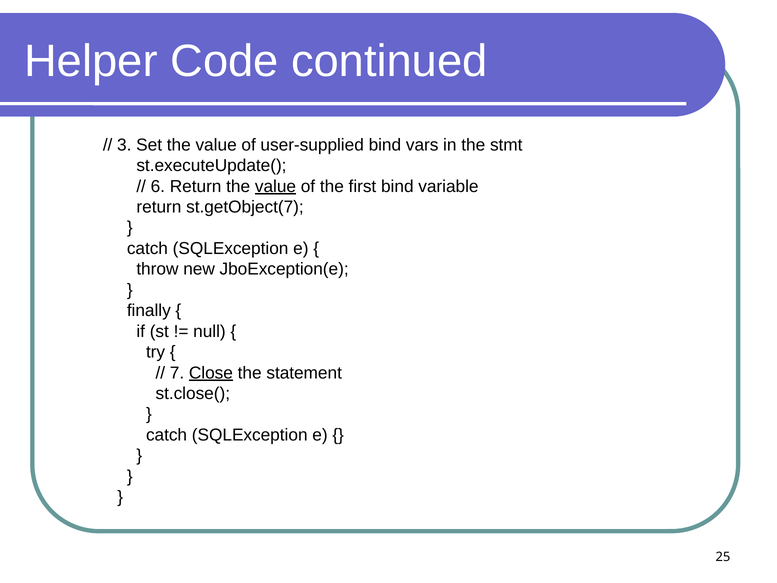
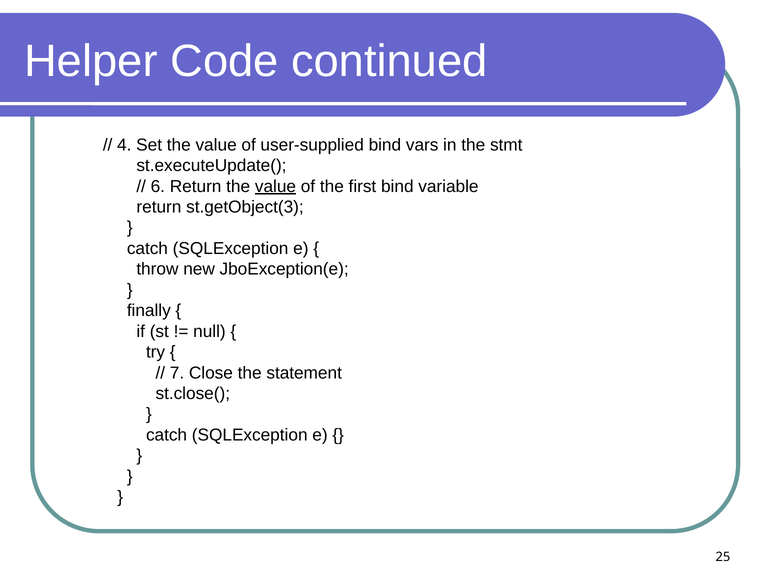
3: 3 -> 4 (124, 145)
st.getObject(7: st.getObject(7 -> st.getObject(3 (245, 207)
Close underline: present -> none (211, 373)
